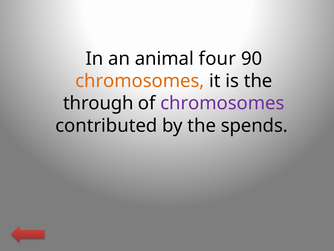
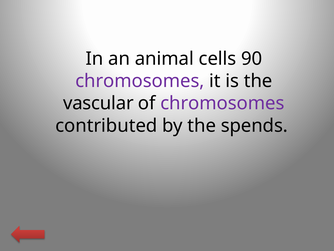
four: four -> cells (217, 59)
chromosomes colour: orange -> purple (140, 81)
through: through -> vascular (98, 103)
